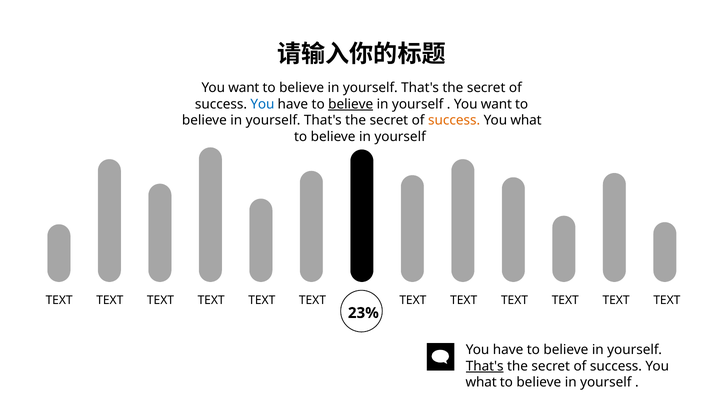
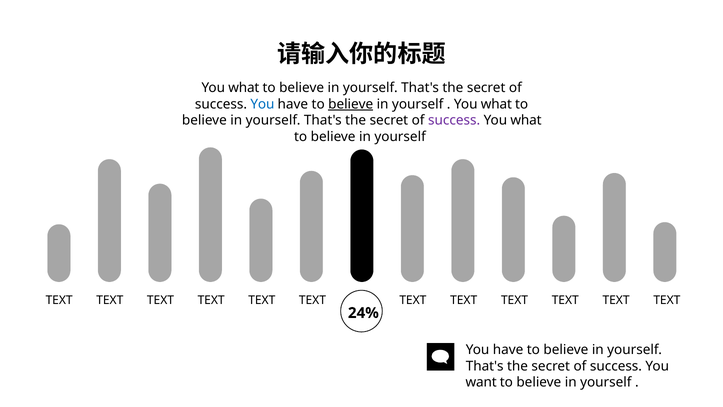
want: want -> what (244, 88)
want: want -> what (496, 104)
success colour: orange -> purple (454, 120)
23%: 23% -> 24% (363, 313)
That's underline: present -> none (485, 366)
what: what -> want (481, 382)
